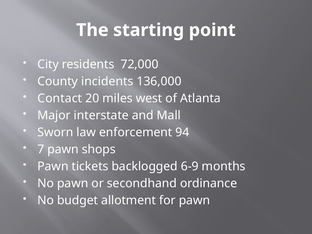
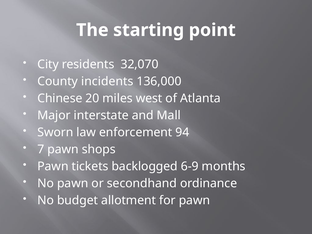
72,000: 72,000 -> 32,070 (140, 64)
Contact: Contact -> Chinese (60, 98)
